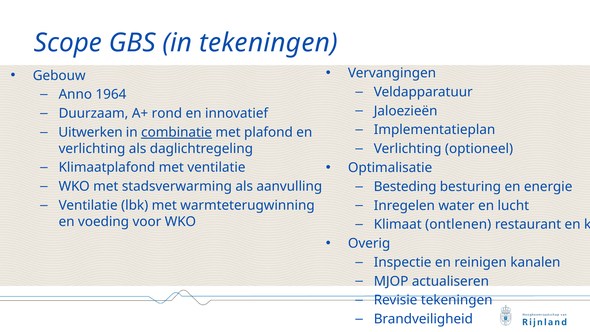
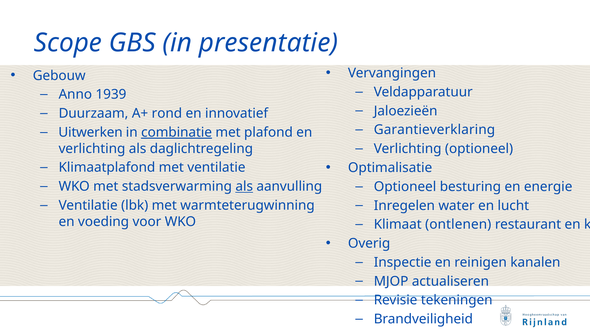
in tekeningen: tekeningen -> presentatie (269, 43)
1964: 1964 -> 1939 (111, 94)
Implementatieplan: Implementatieplan -> Garantieverklaring (434, 130)
als underline: none -> present (244, 186)
Besteding: Besteding -> Optioneel (405, 187)
